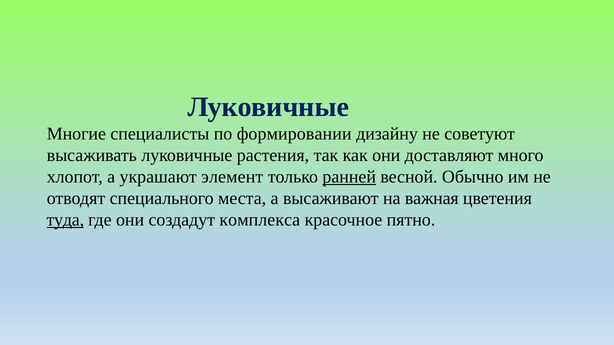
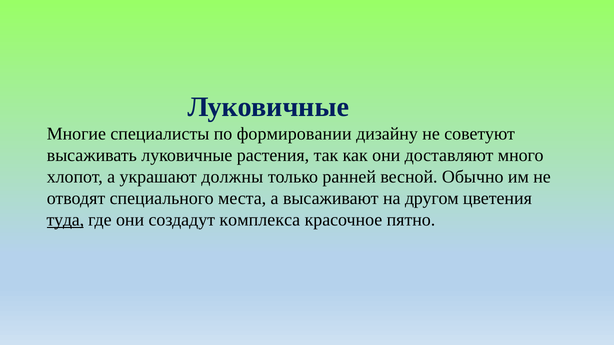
элемент: элемент -> должны (232, 177)
ранней underline: present -> none (349, 177)
важная: важная -> другом (432, 198)
